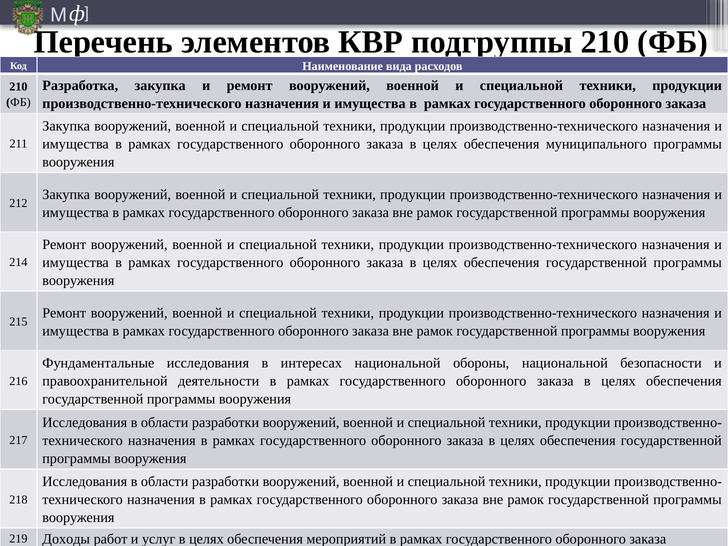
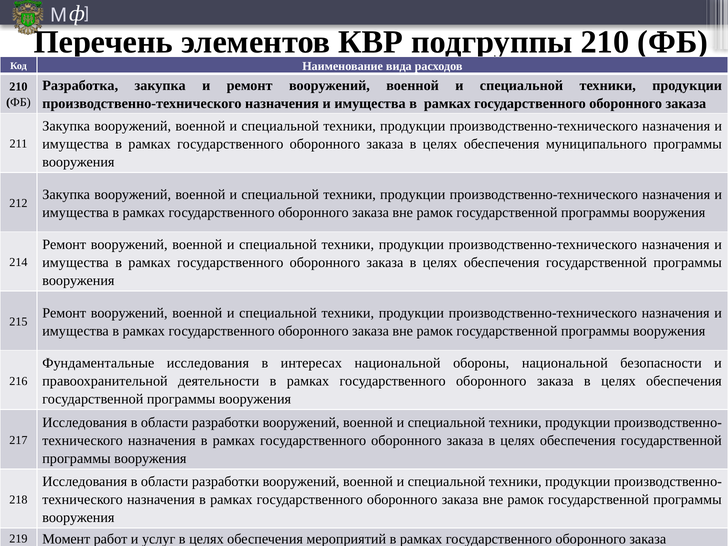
Доходы: Доходы -> Момент (66, 539)
